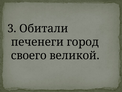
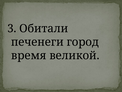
своего: своего -> время (29, 55)
